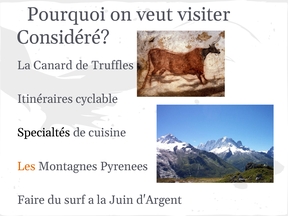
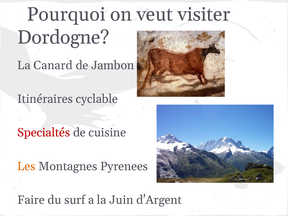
Considéré: Considéré -> Dordogne (63, 37)
Truffles: Truffles -> Jambon (113, 65)
Specialtés colour: black -> red (44, 133)
